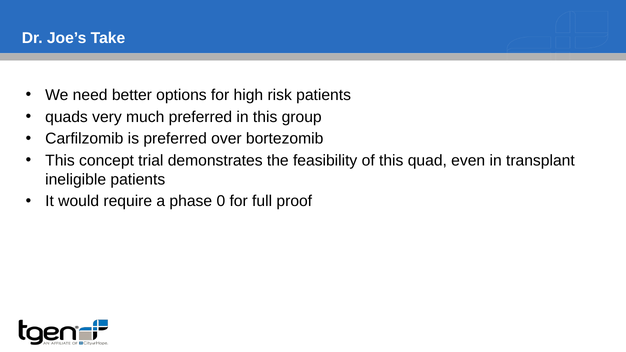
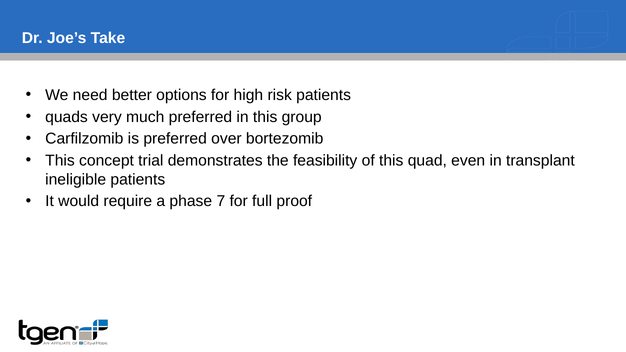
0: 0 -> 7 (221, 201)
